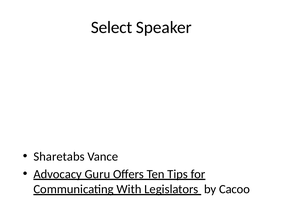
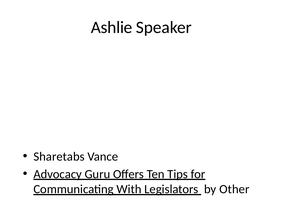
Select: Select -> Ashlie (112, 27)
Cacoo: Cacoo -> Other (234, 189)
